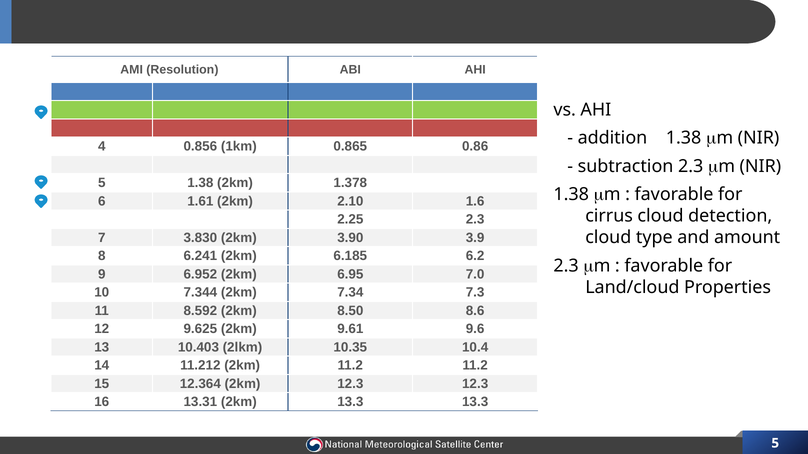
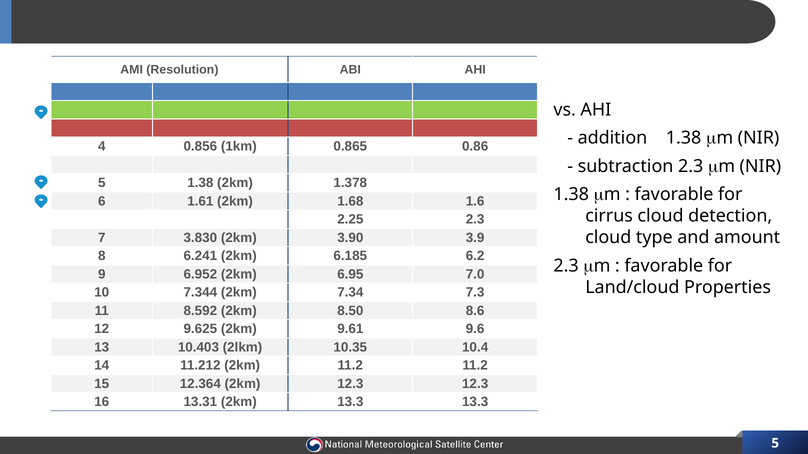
2.10: 2.10 -> 1.68 (350, 202)
